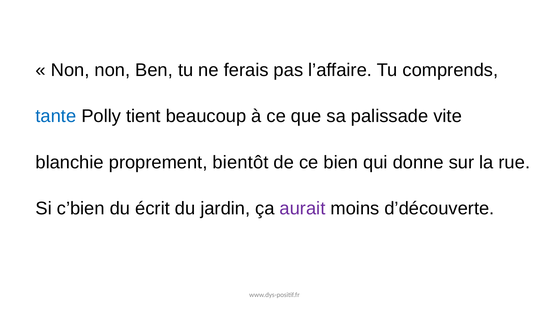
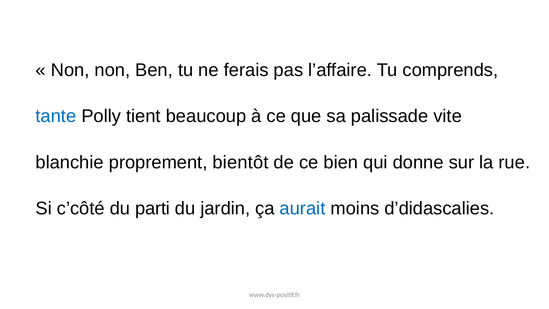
c’bien: c’bien -> c’côté (81, 208)
écrit: écrit -> parti (153, 208)
aurait colour: purple -> blue (303, 208)
d’découverte: d’découverte -> d’didascalies (439, 208)
